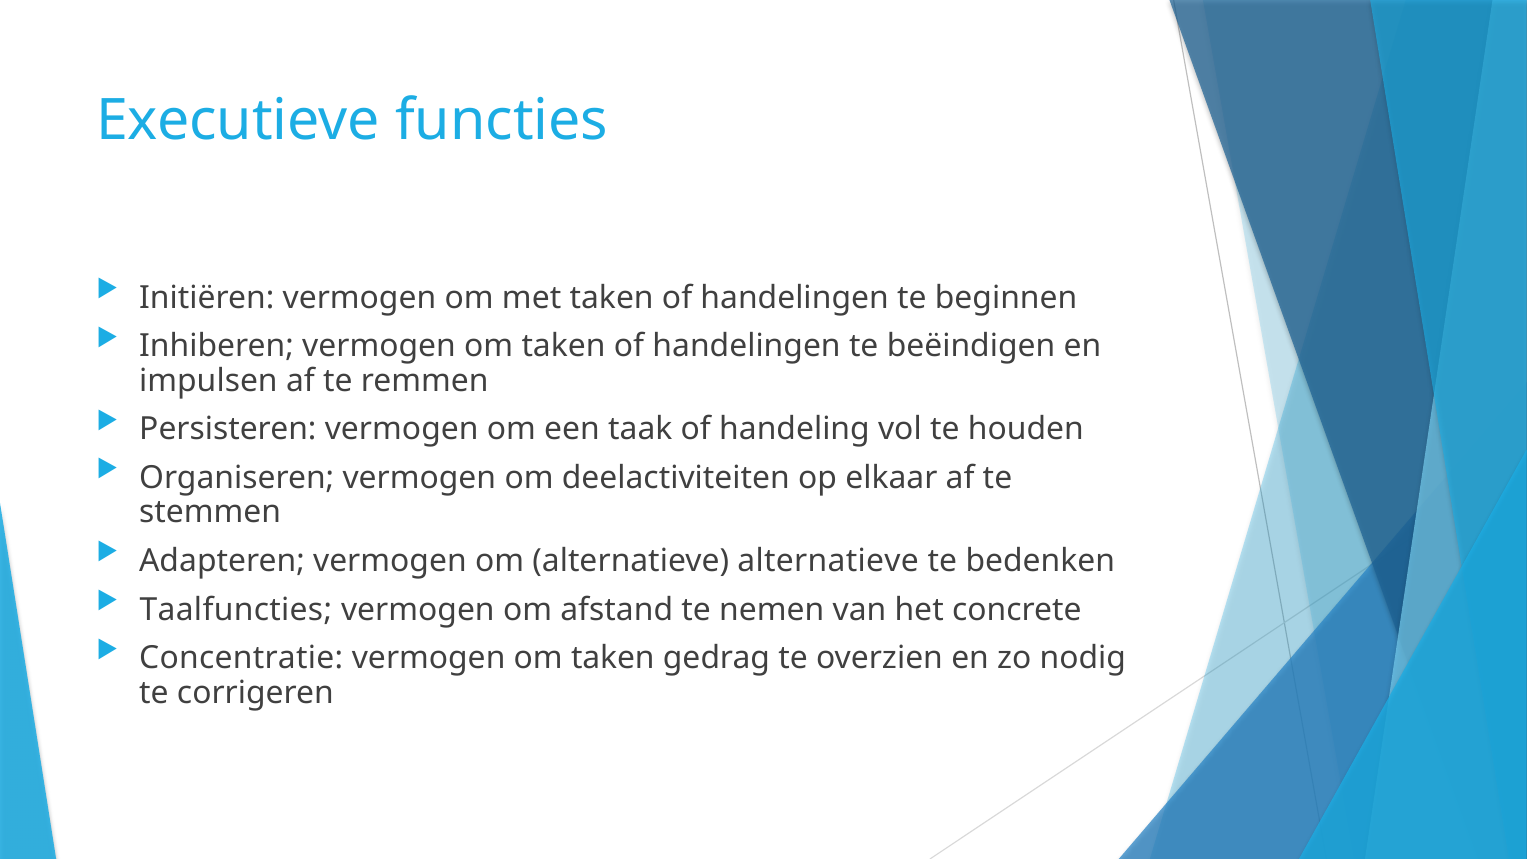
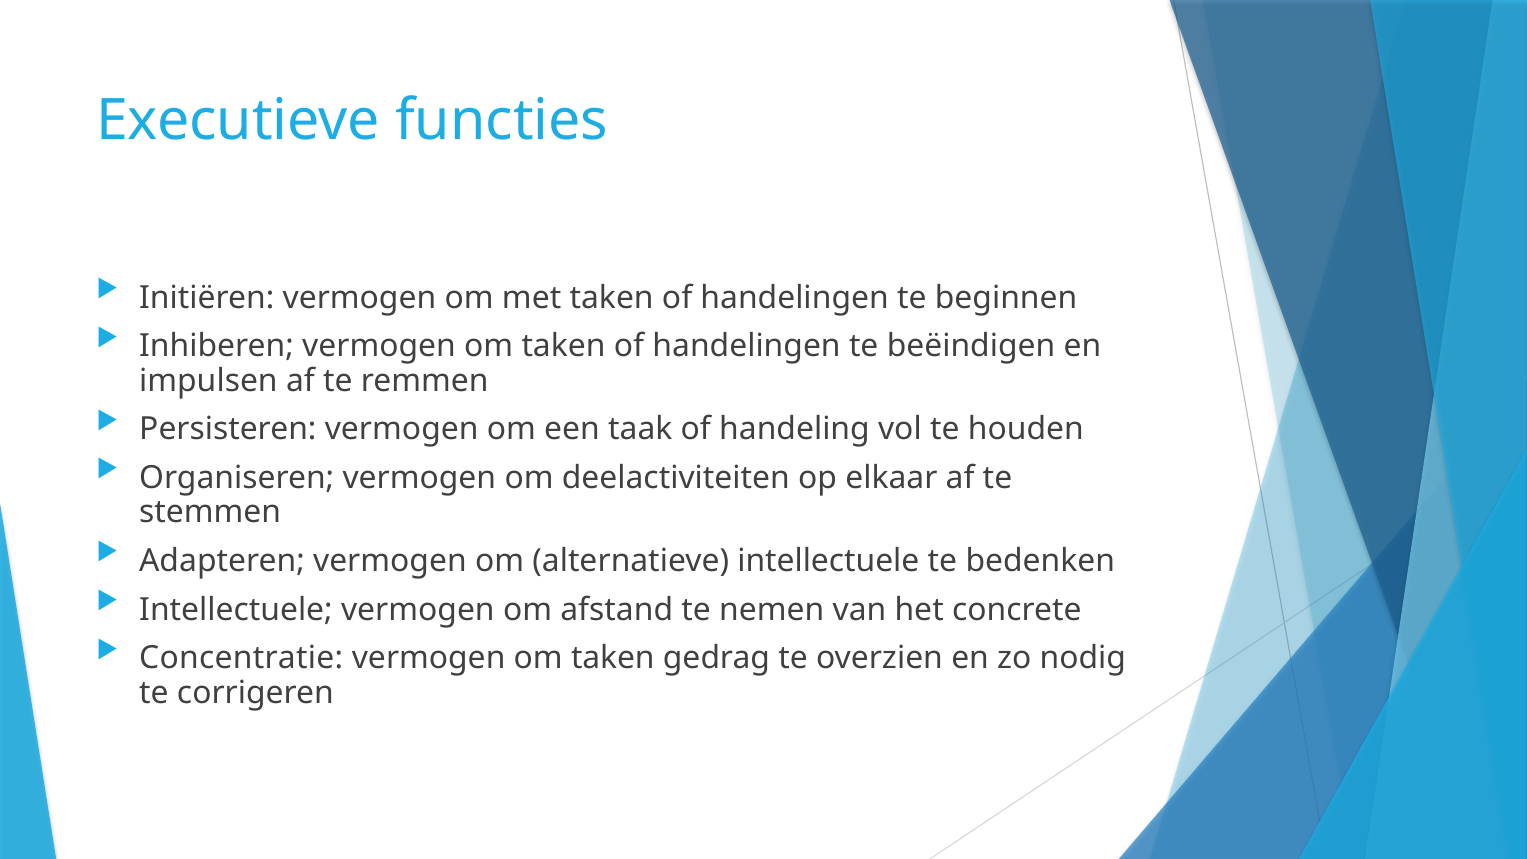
alternatieve alternatieve: alternatieve -> intellectuele (828, 561)
Taalfuncties: Taalfuncties -> Intellectuele (236, 610)
